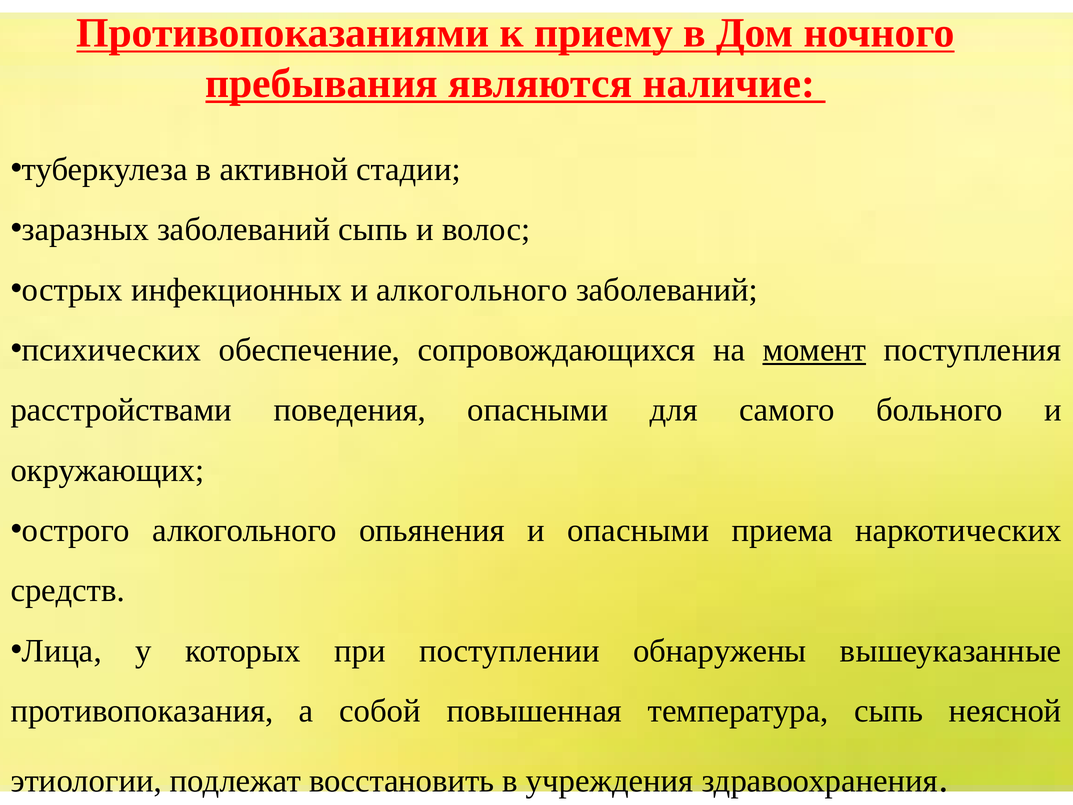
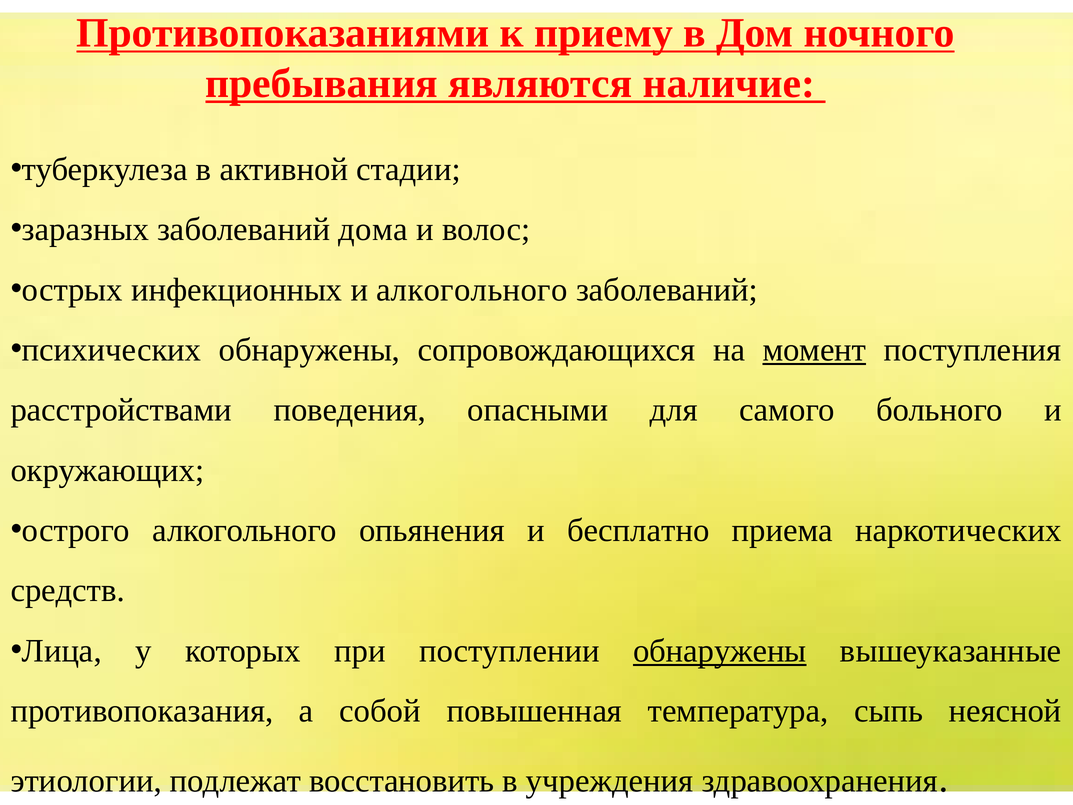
заболеваний сыпь: сыпь -> дома (373, 229)
психических обеспечение: обеспечение -> обнаружены (310, 350)
и опасными: опасными -> бесплатно (638, 530)
обнаружены underline: none -> present (720, 651)
